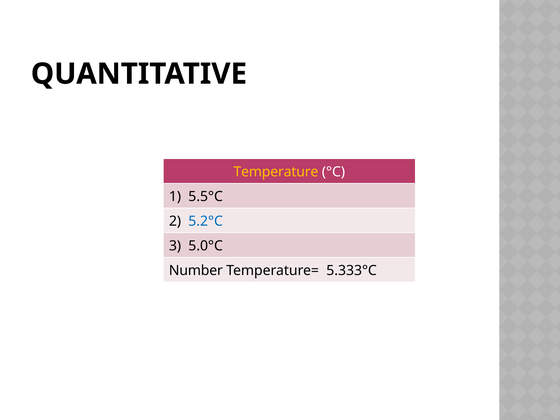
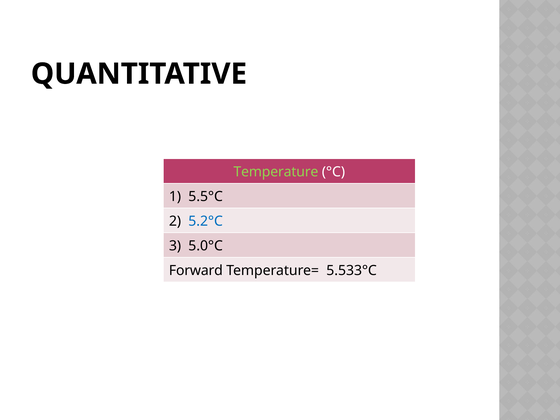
Temperature colour: yellow -> light green (276, 172)
Number: Number -> Forward (196, 270)
5.333°C: 5.333°C -> 5.533°C (352, 270)
